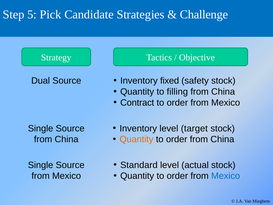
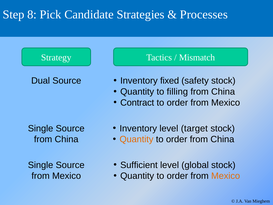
5: 5 -> 8 (32, 14)
Challenge: Challenge -> Processes (204, 14)
Objective: Objective -> Mismatch (197, 57)
Standard: Standard -> Sufficient (139, 165)
actual: actual -> global (195, 165)
Mexico colour: blue -> orange (226, 176)
